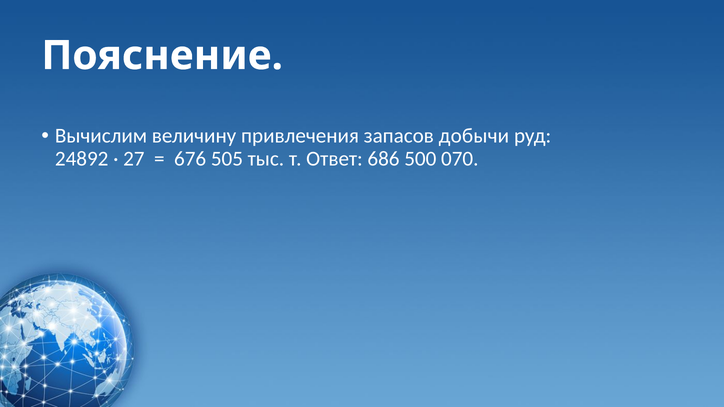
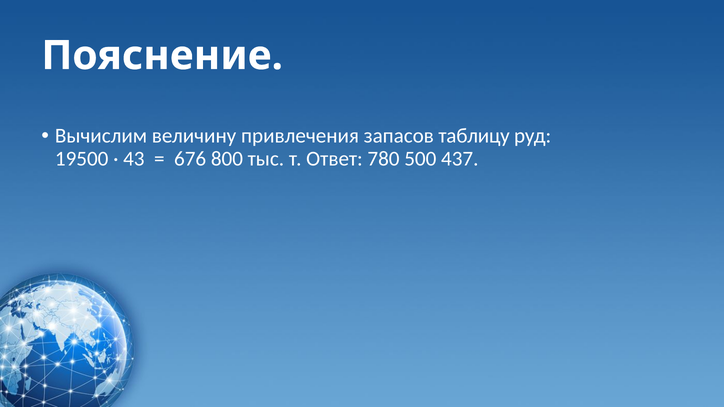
добычи: добычи -> таблицу (474, 136)
24892: 24892 -> 19500 (82, 159)
27: 27 -> 43 (134, 159)
505: 505 -> 800 (227, 159)
686: 686 -> 780 (383, 159)
070: 070 -> 437 (460, 159)
